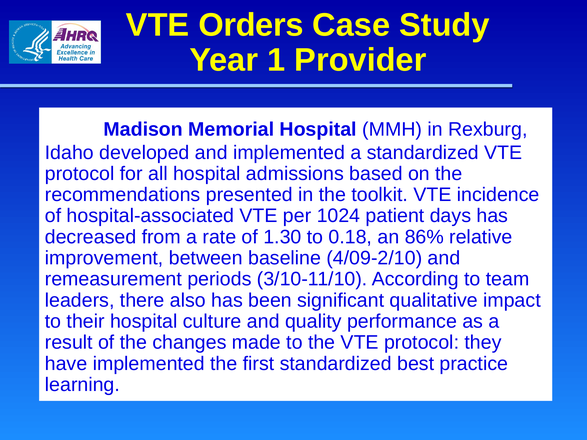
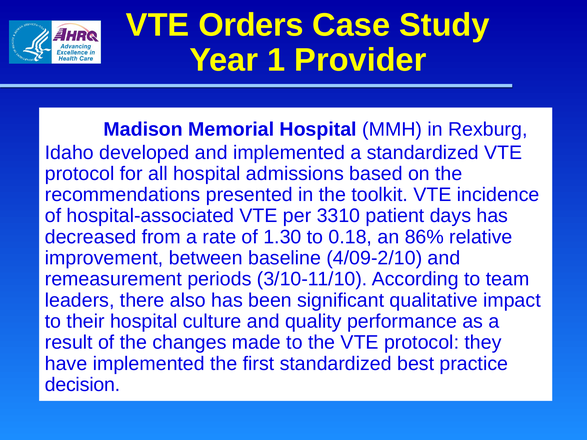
1024: 1024 -> 3310 (338, 216)
learning: learning -> decision (83, 385)
